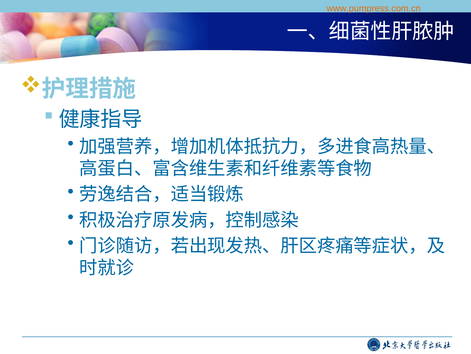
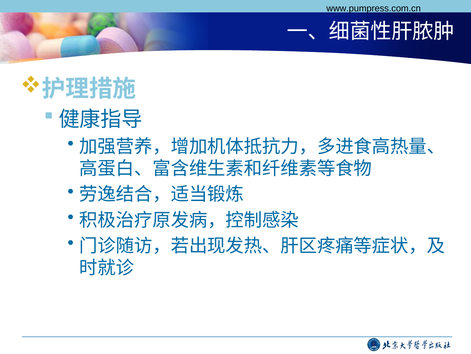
www.pumpress.com.cn colour: orange -> black (374, 8)
